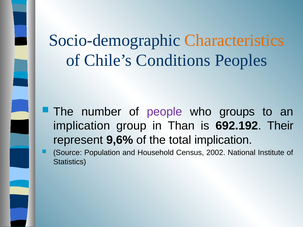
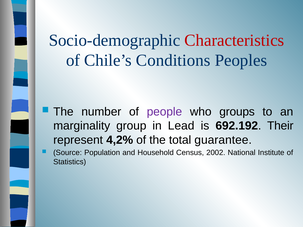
Characteristics colour: orange -> red (234, 40)
implication: implication -> marginality (82, 126)
Than: Than -> Lead (181, 126)
9,6%: 9,6% -> 4,2% (120, 140)
total implication: implication -> guarantee (223, 140)
